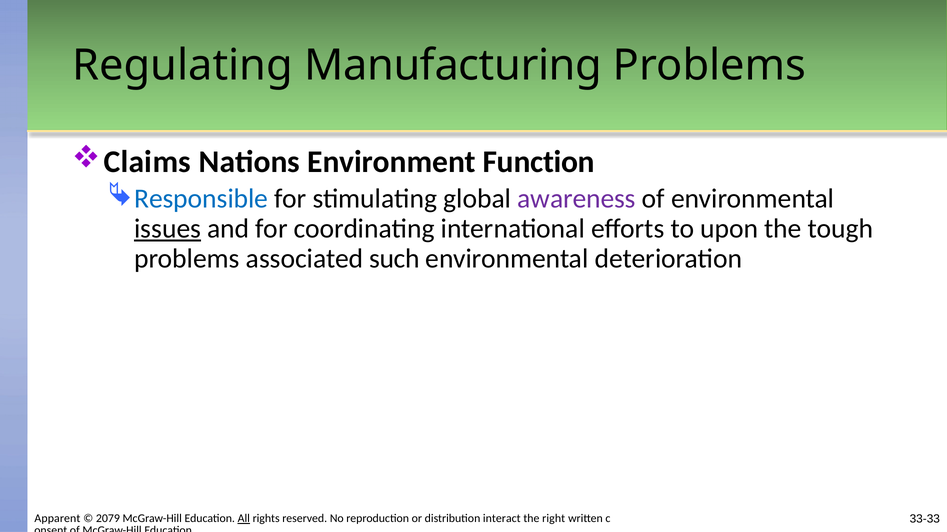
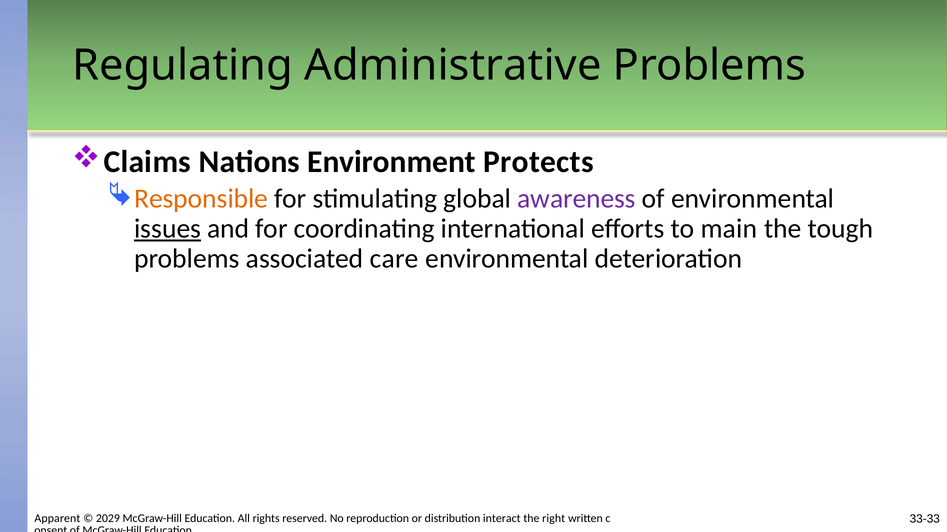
Manufacturing: Manufacturing -> Administrative (453, 65)
Function: Function -> Protects (538, 162)
Responsible colour: blue -> orange (201, 199)
upon: upon -> main (729, 229)
such: such -> care (394, 259)
2079: 2079 -> 2029 (108, 519)
All underline: present -> none (244, 519)
